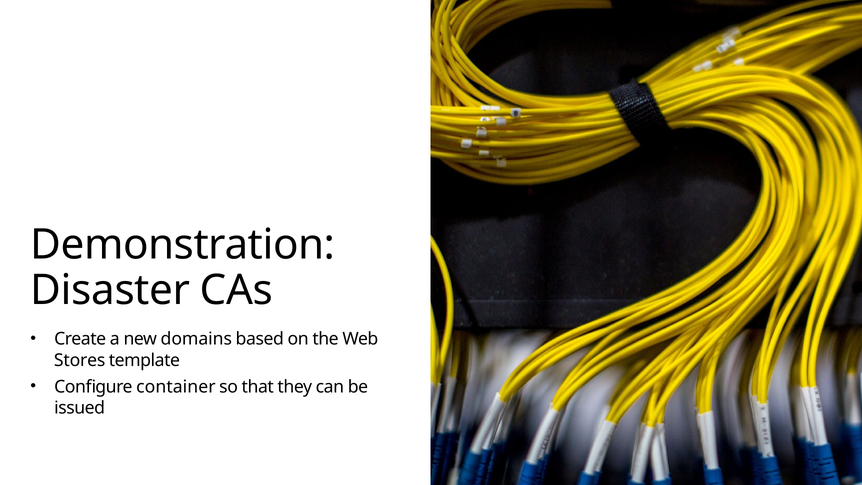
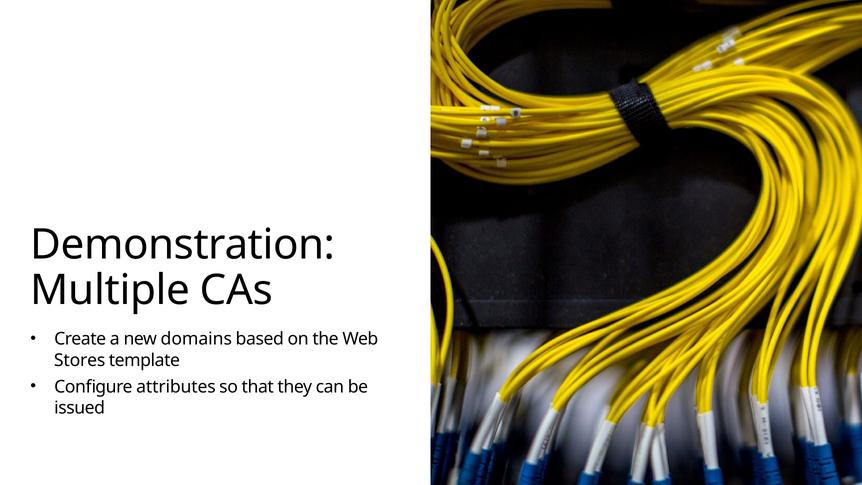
Disaster: Disaster -> Multiple (110, 290)
container: container -> attributes (176, 387)
